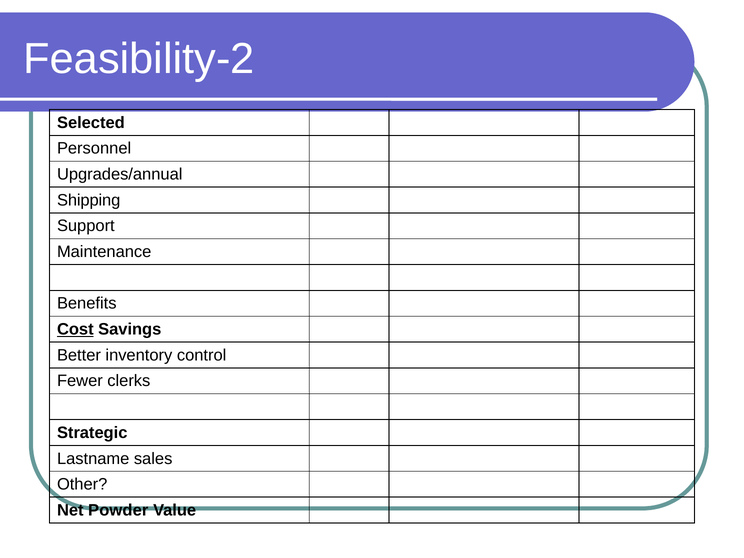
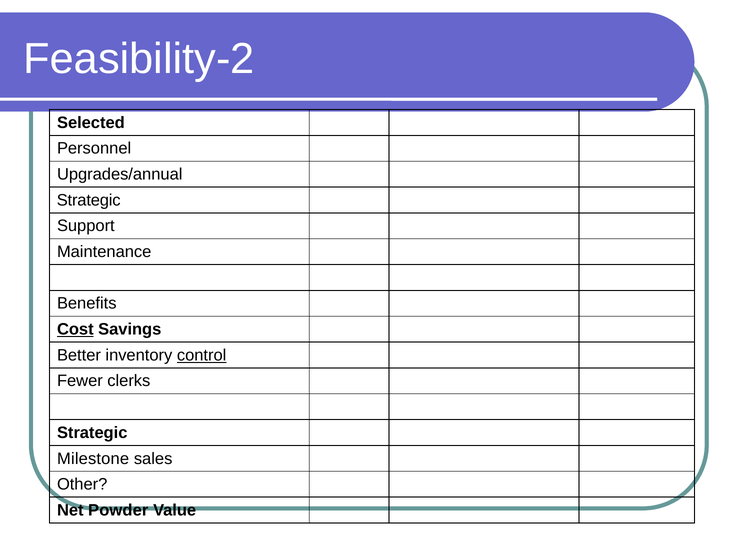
Shipping: Shipping -> Strategic (89, 200)
control underline: none -> present (202, 355)
Lastname: Lastname -> Milestone (93, 459)
